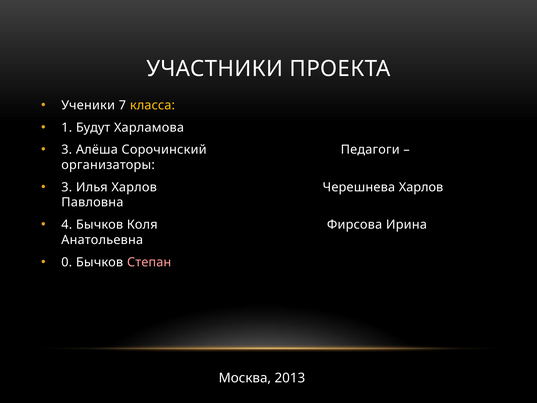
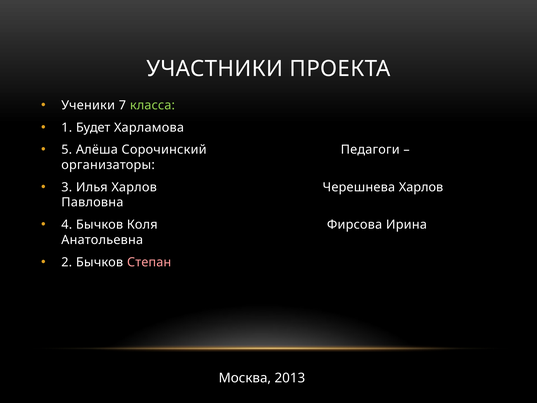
класса colour: yellow -> light green (152, 105)
Будут: Будут -> Будет (93, 127)
3: 3 -> 5 (67, 150)
0: 0 -> 2 (67, 262)
